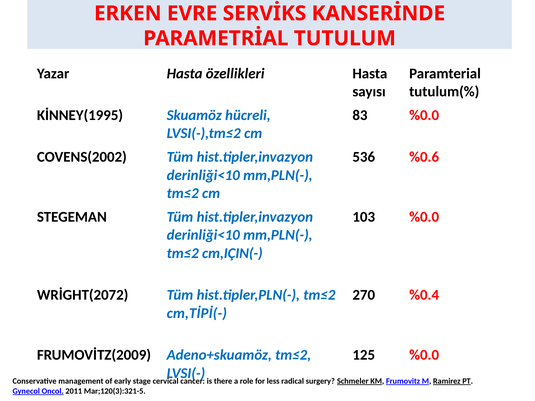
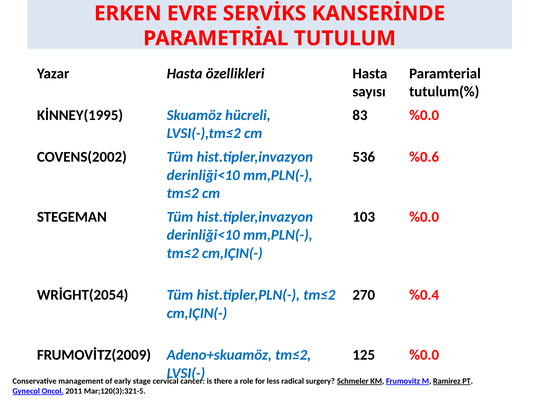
WRİGHT(2072: WRİGHT(2072 -> WRİGHT(2054 (83, 295)
cm,TİPİ(-: cm,TİPİ(- -> cm,IÇIN(- (197, 313)
